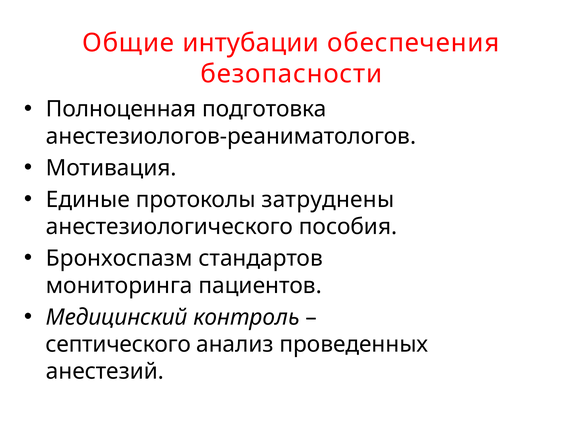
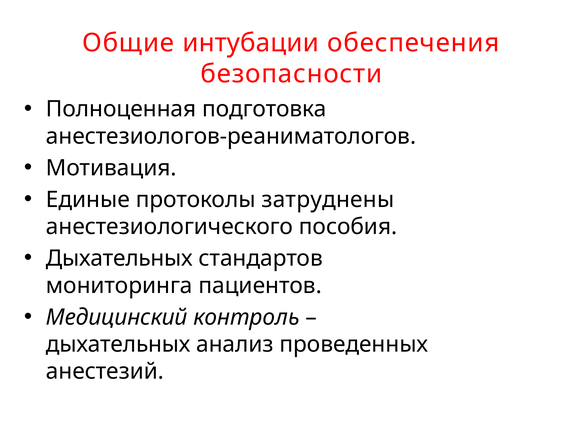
Бронхоспазм: Бронхоспазм -> Дыхательных (119, 259)
септического: септического -> дыхательных (118, 345)
